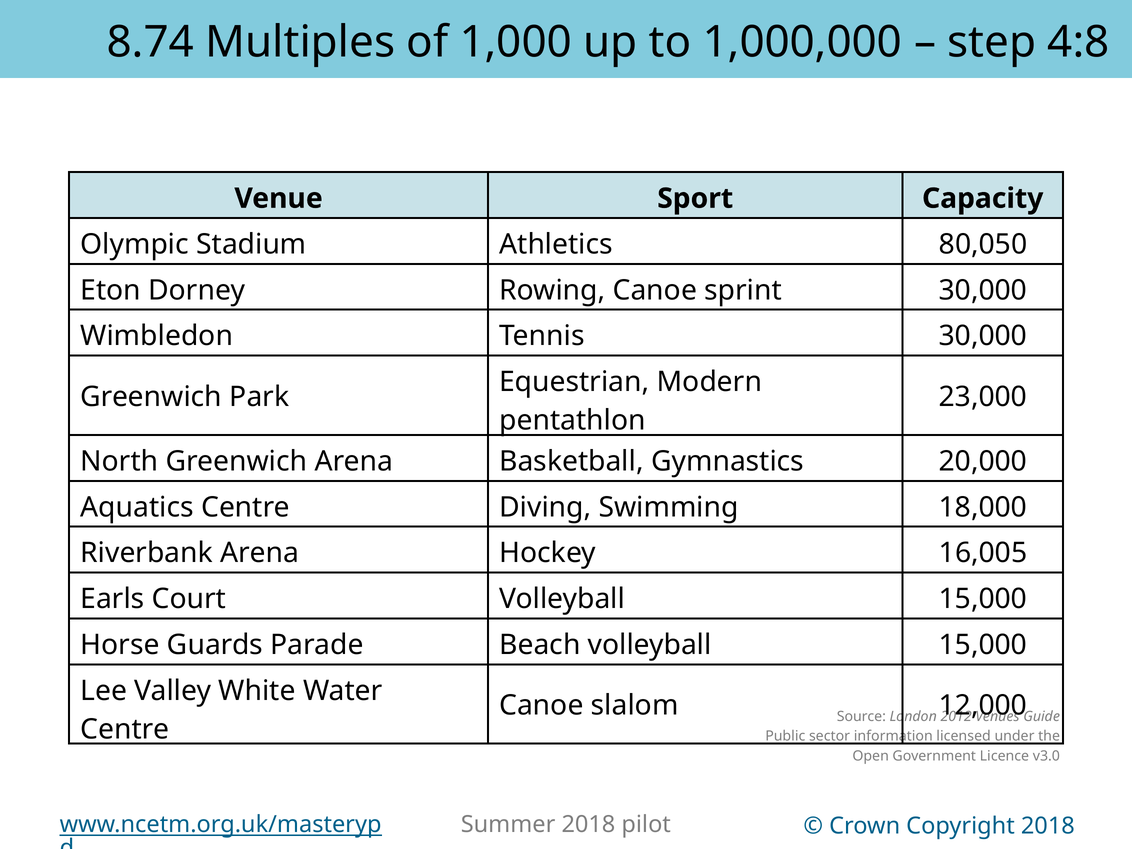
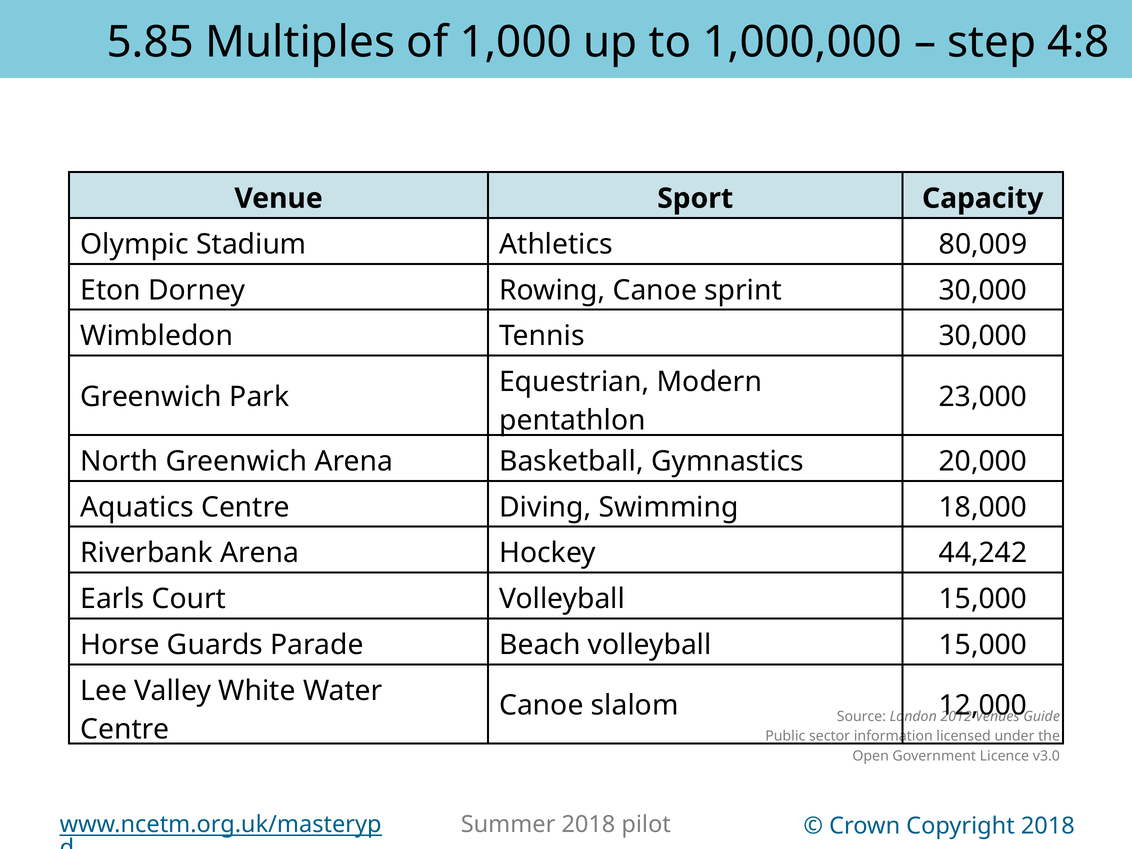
8.74: 8.74 -> 5.85 (150, 42)
80,050: 80,050 -> 80,009 (983, 244)
16,005: 16,005 -> 44,242 (983, 553)
